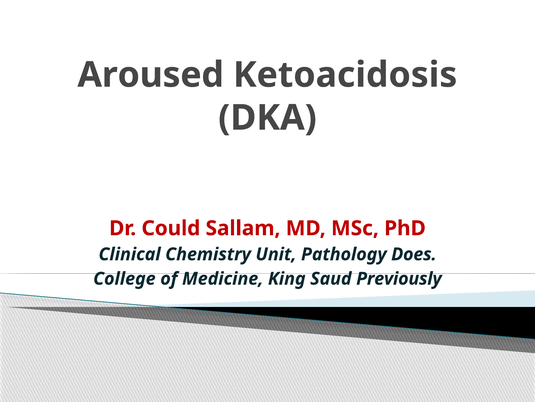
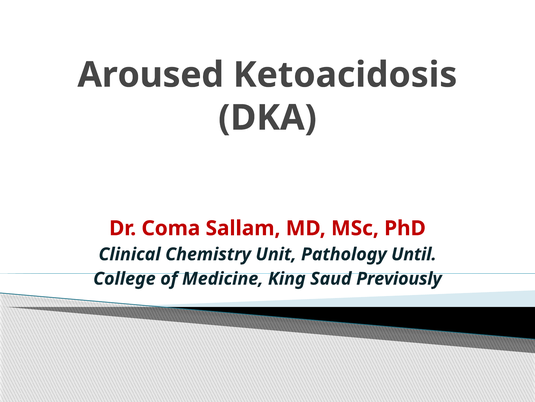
Could: Could -> Coma (171, 228)
Does: Does -> Until (414, 254)
